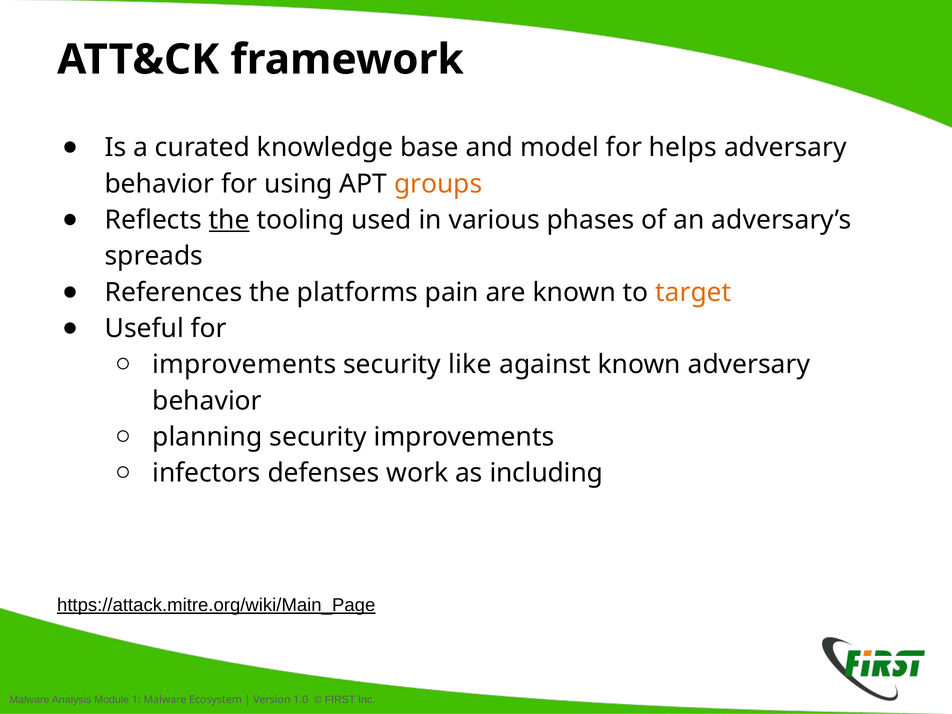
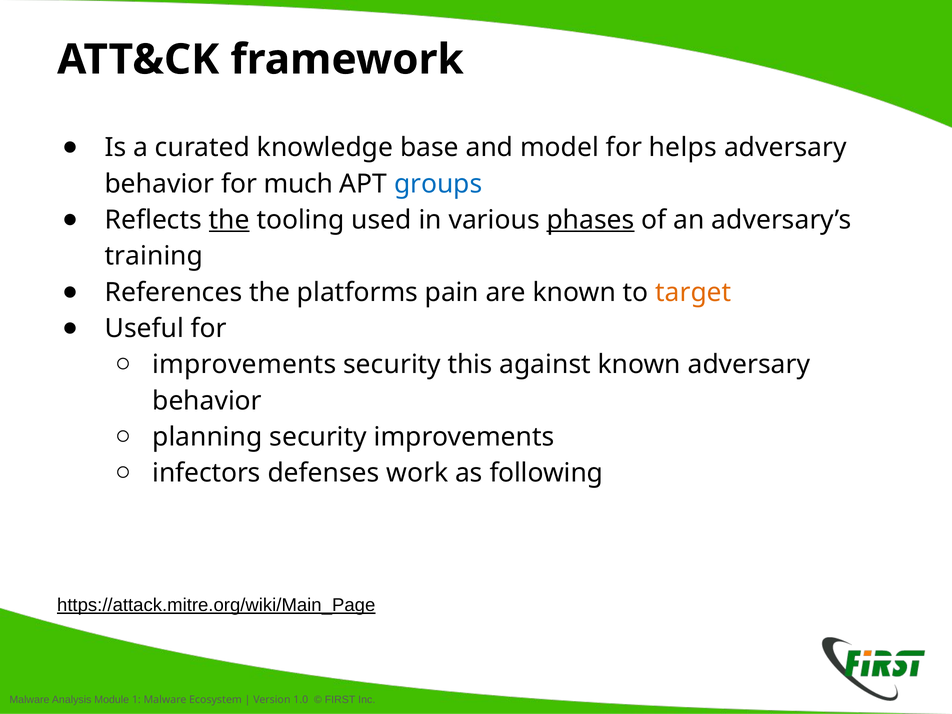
using: using -> much (299, 184)
groups colour: orange -> blue (438, 184)
phases underline: none -> present (591, 220)
spreads: spreads -> training (154, 256)
like: like -> this (470, 365)
including: including -> following (546, 473)
